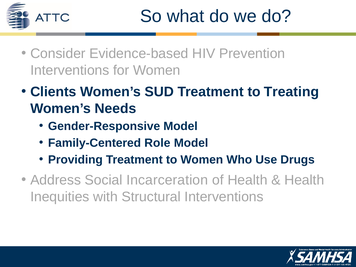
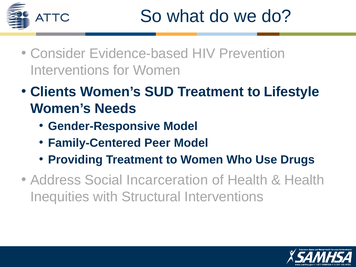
Treating: Treating -> Lifestyle (292, 92)
Role: Role -> Peer (157, 143)
